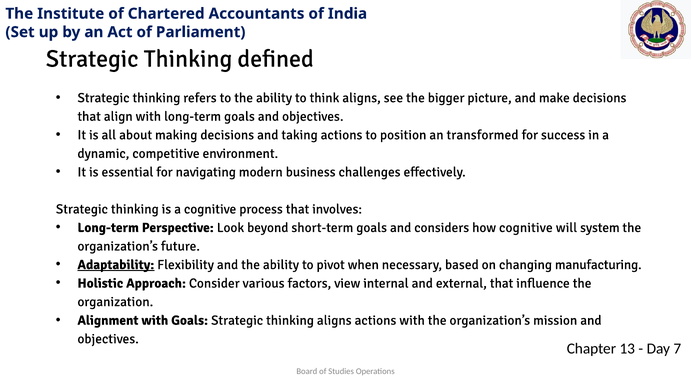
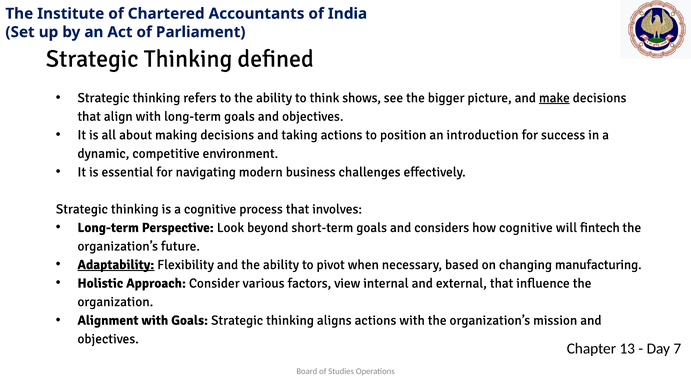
think aligns: aligns -> shows (362, 98)
make underline: none -> present (554, 98)
transformed: transformed -> introduction (482, 135)
system: system -> fintech (600, 227)
